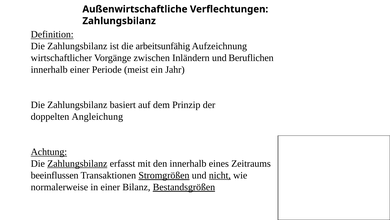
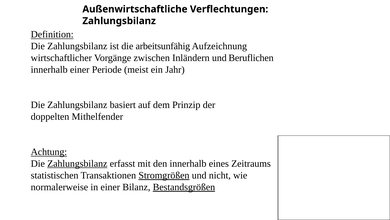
Angleichung: Angleichung -> Mithelfender (97, 116)
beeinflussen: beeinflussen -> statistischen (55, 175)
nicht underline: present -> none (220, 175)
